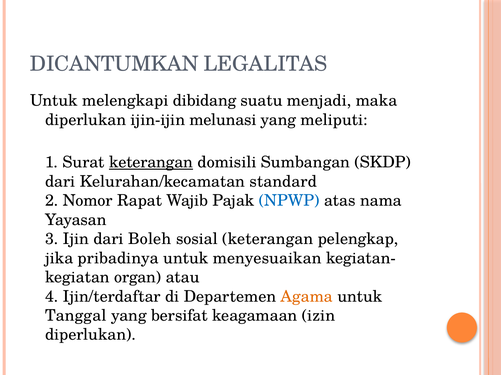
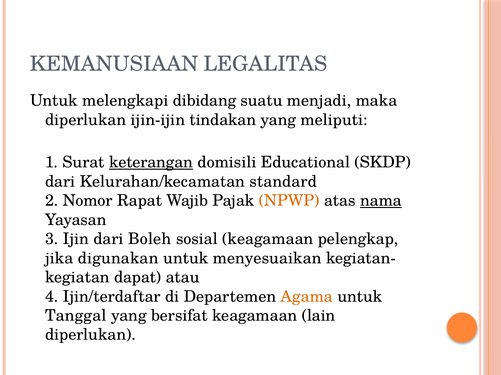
DICANTUMKAN: DICANTUMKAN -> KEMANUSIAAN (114, 64)
melunasi: melunasi -> tindakan (223, 120)
Sumbangan: Sumbangan -> Educational (305, 163)
NPWP colour: blue -> orange (289, 201)
nama underline: none -> present (381, 201)
sosial keterangan: keterangan -> keagamaan (268, 239)
pribadinya: pribadinya -> digunakan (118, 259)
organ: organ -> dapat (138, 278)
izin: izin -> lain (319, 316)
